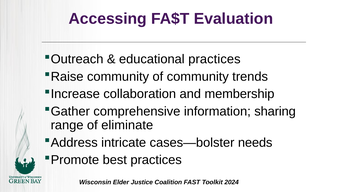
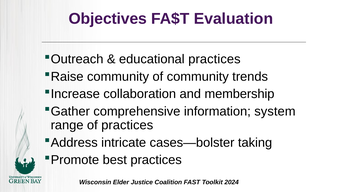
Accessing: Accessing -> Objectives (108, 19)
sharing: sharing -> system (275, 112)
of eliminate: eliminate -> practices (127, 125)
needs: needs -> taking (255, 143)
